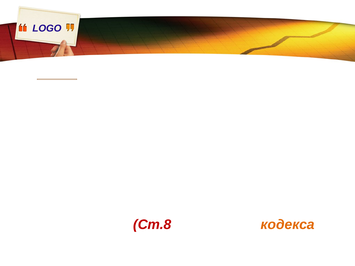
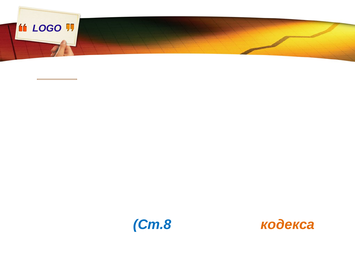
Ст.8 colour: red -> blue (152, 225)
